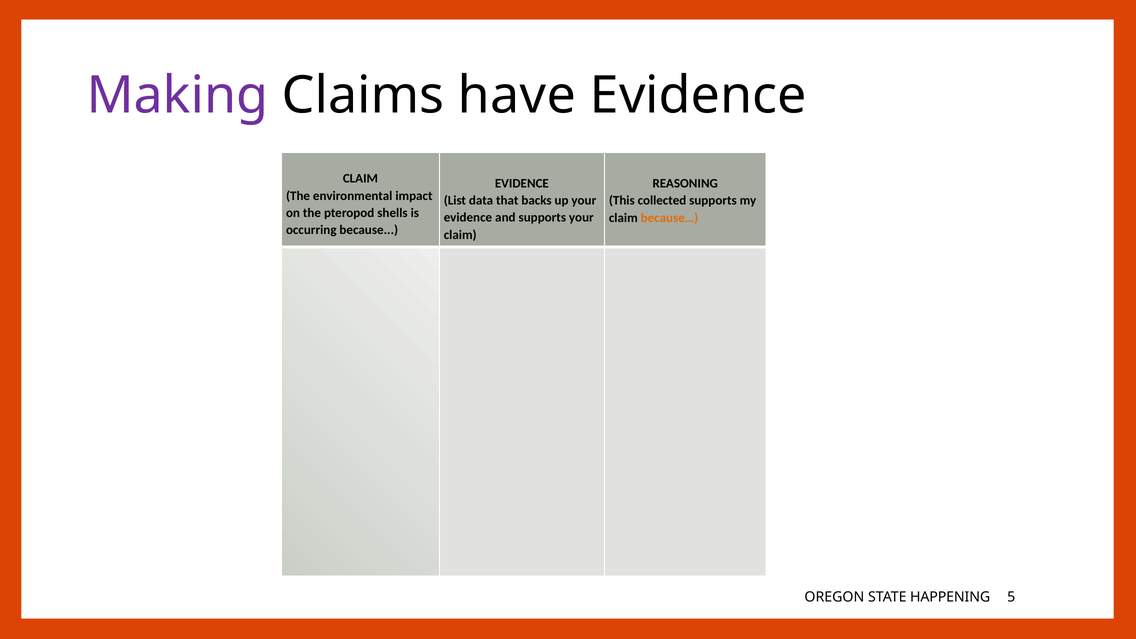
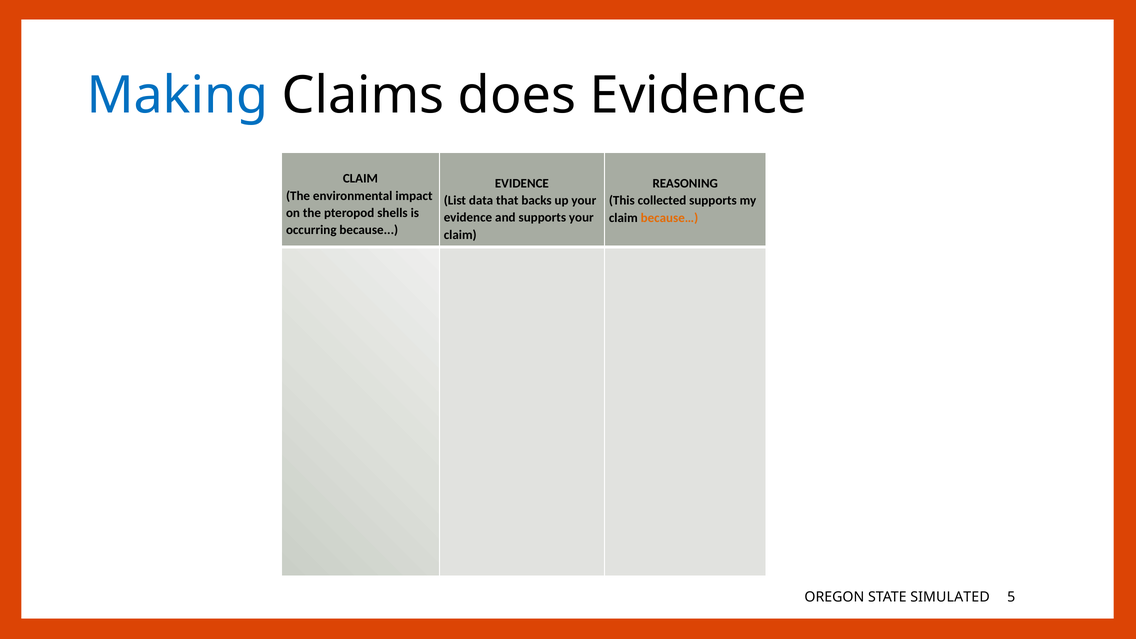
Making colour: purple -> blue (177, 95)
have: have -> does (517, 95)
HAPPENING: HAPPENING -> SIMULATED (950, 597)
